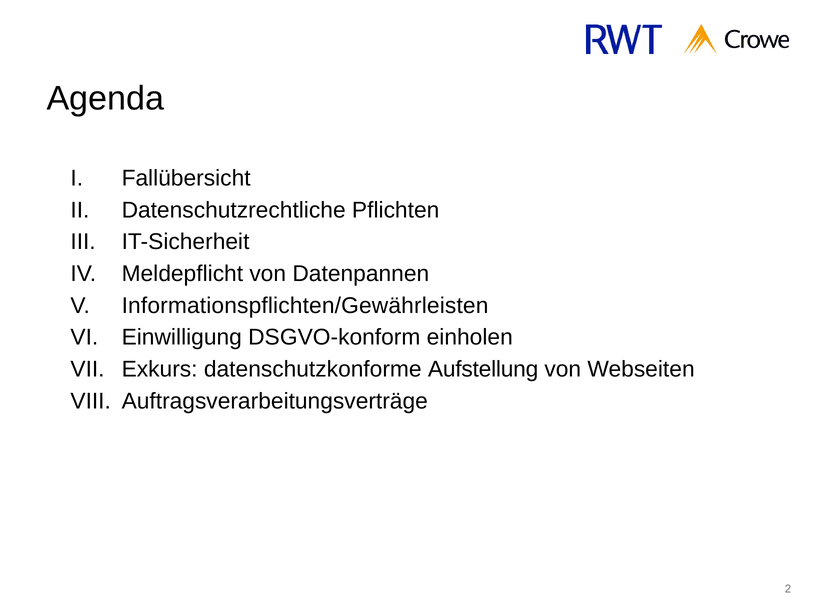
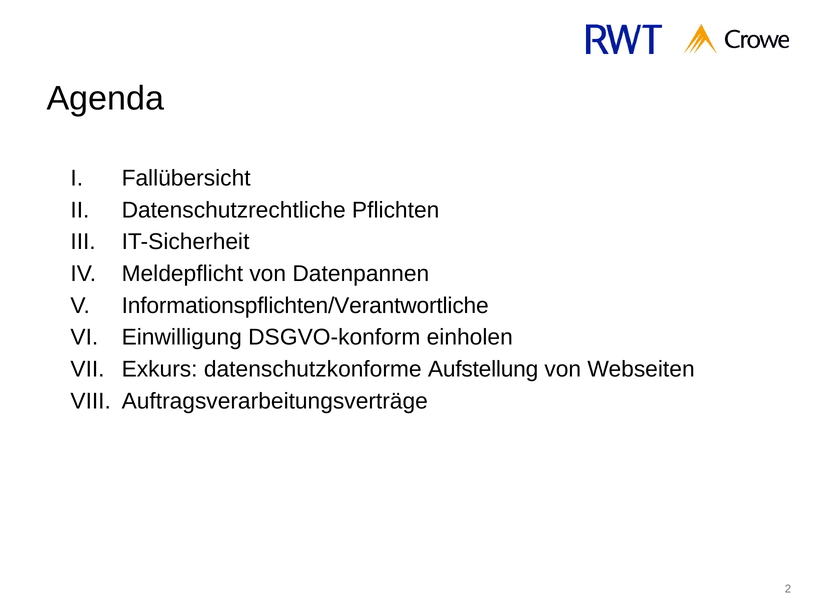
Informationspflichten/Gewährleisten: Informationspflichten/Gewährleisten -> Informationspflichten/Verantwortliche (305, 306)
